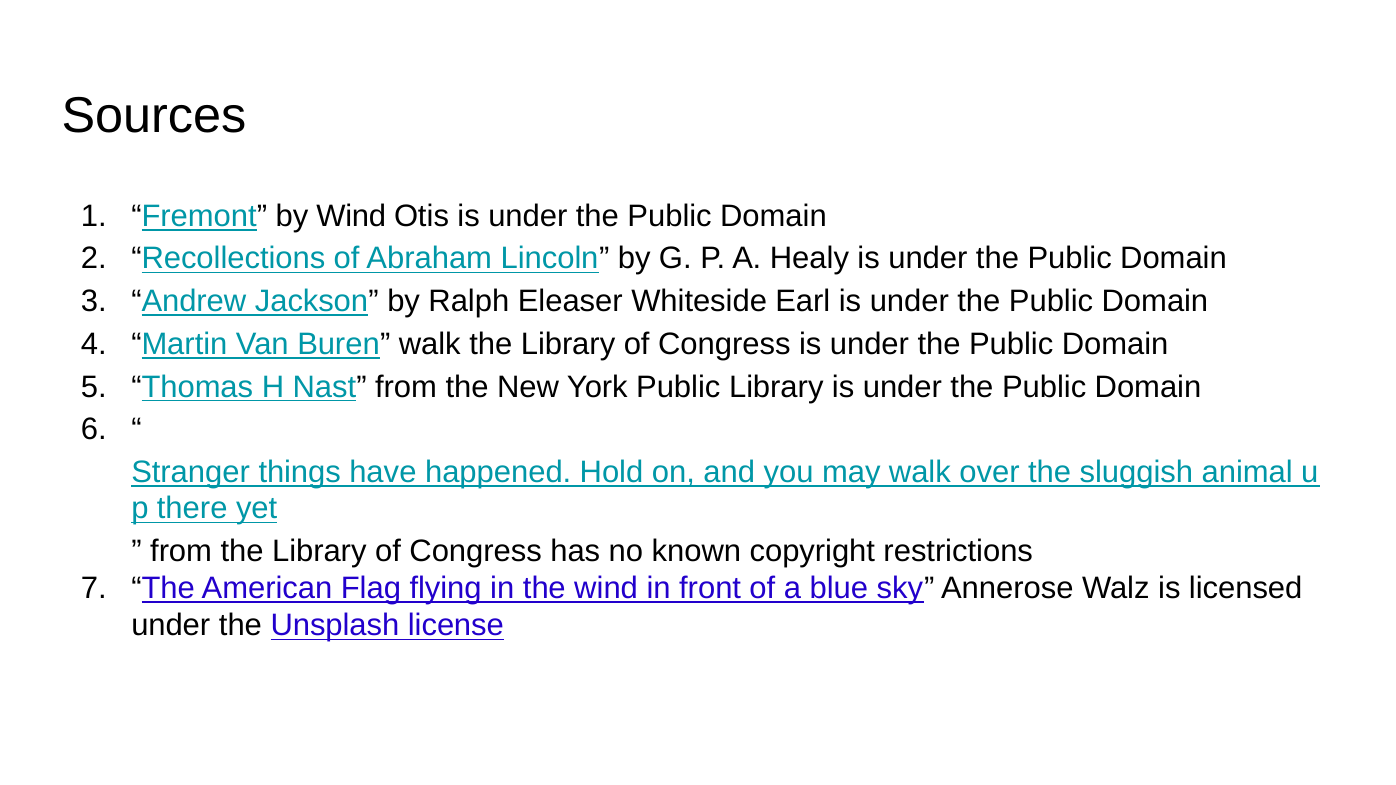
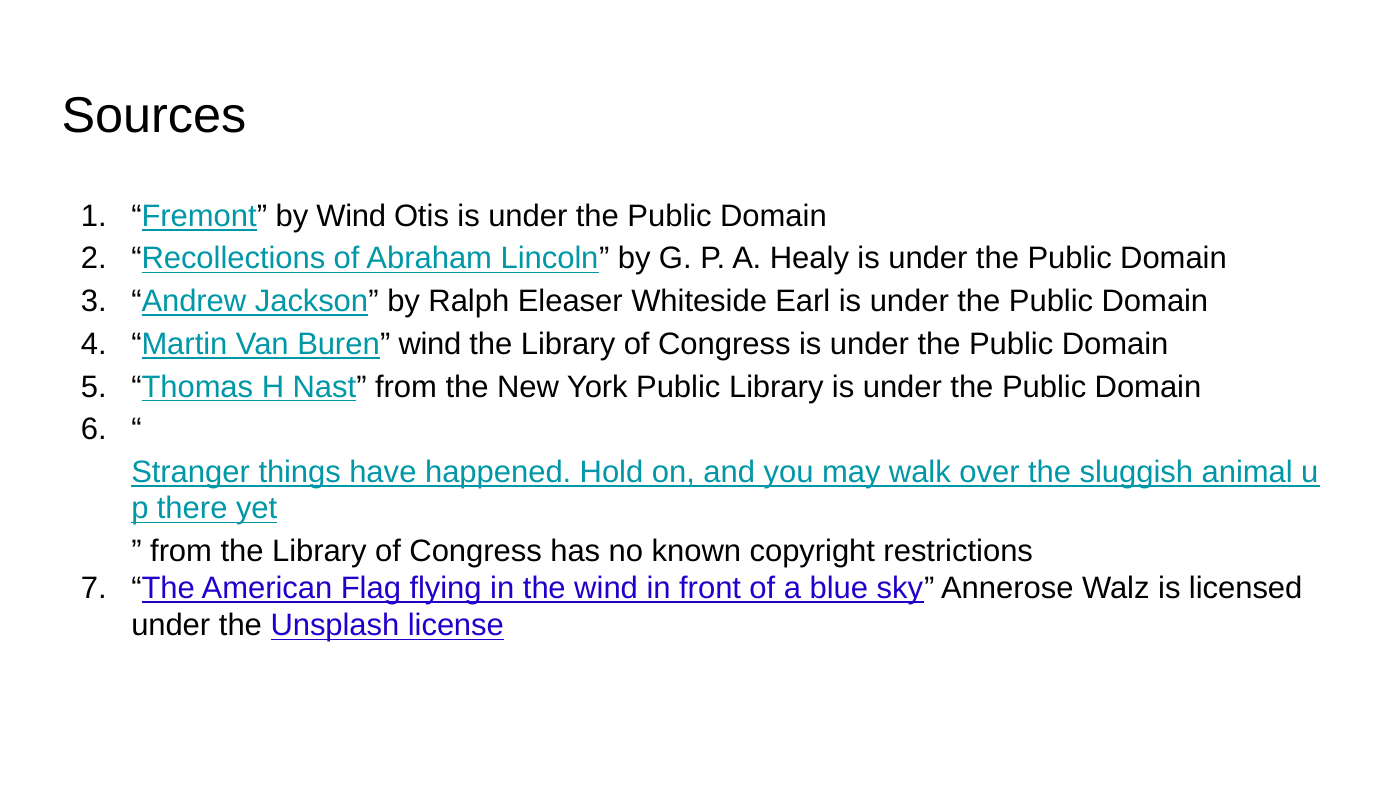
Buren walk: walk -> wind (430, 344)
